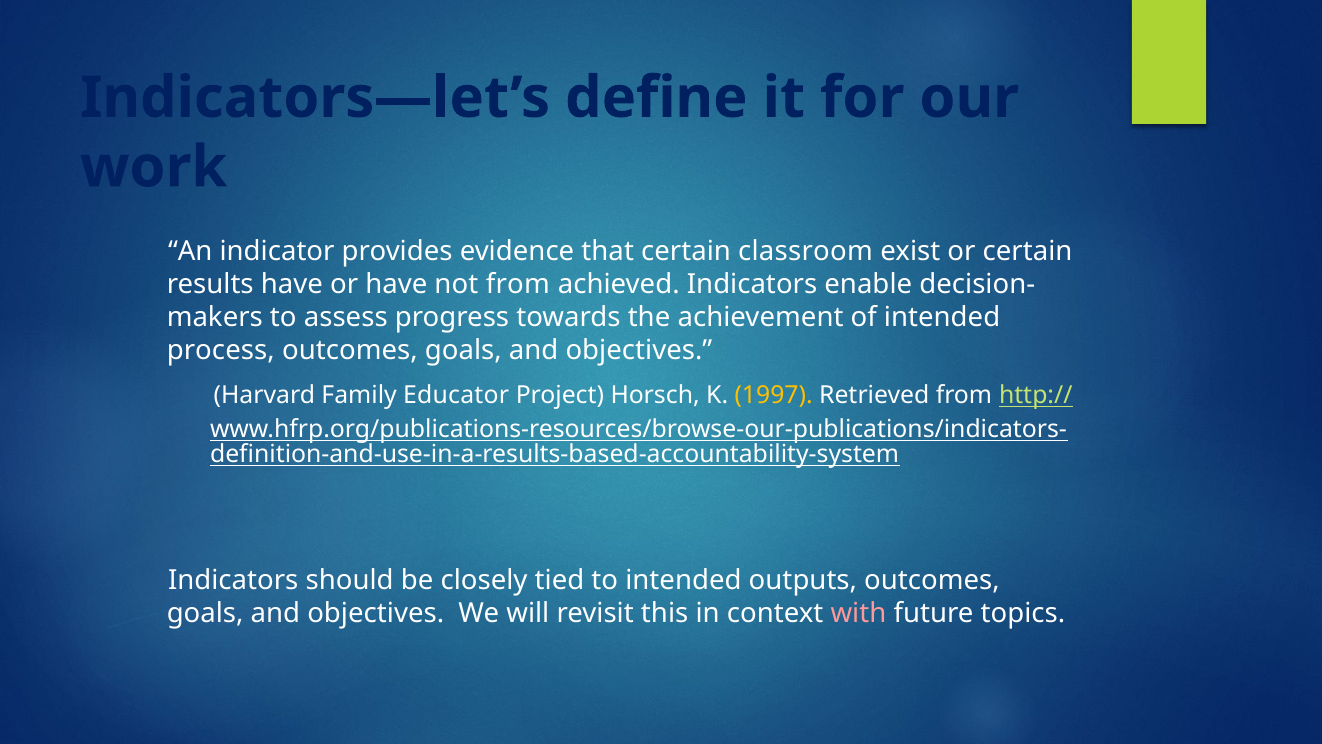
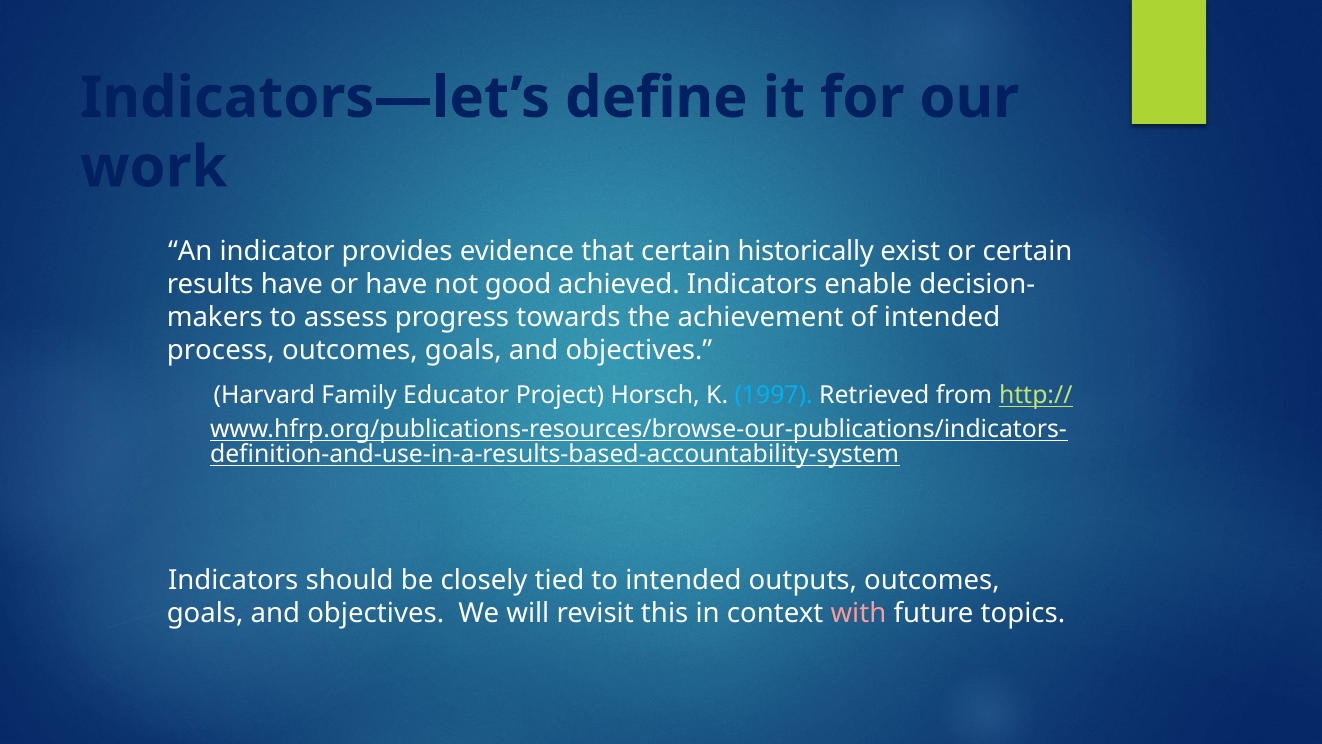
classroom: classroom -> historically (806, 251)
not from: from -> good (518, 284)
1997 colour: yellow -> light blue (774, 395)
